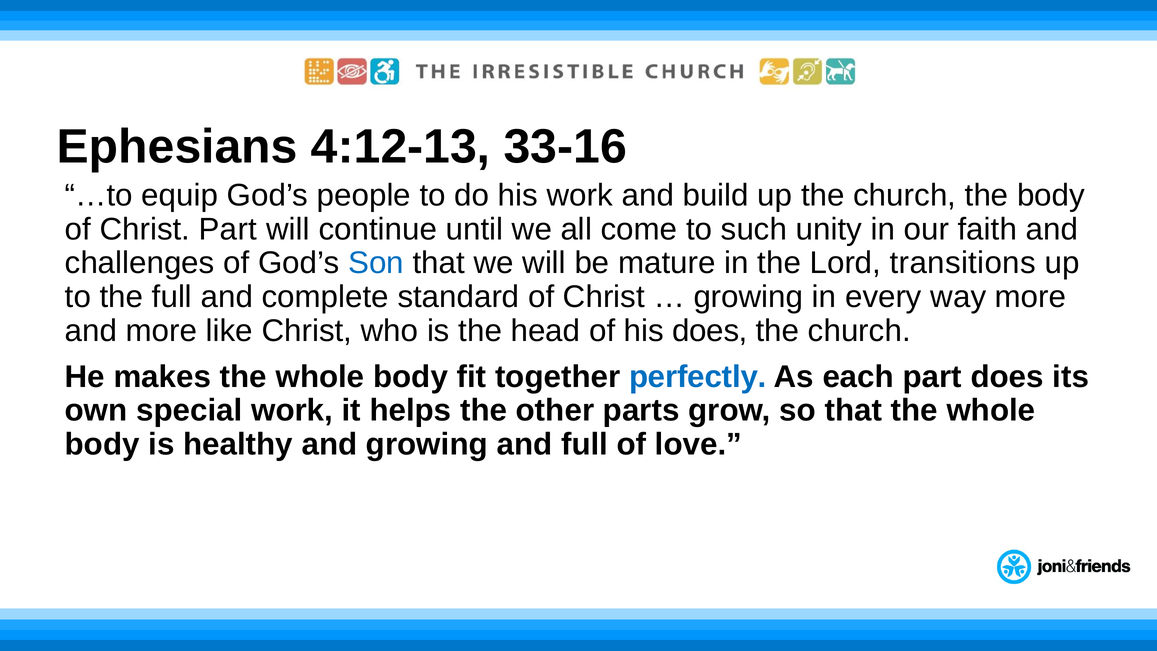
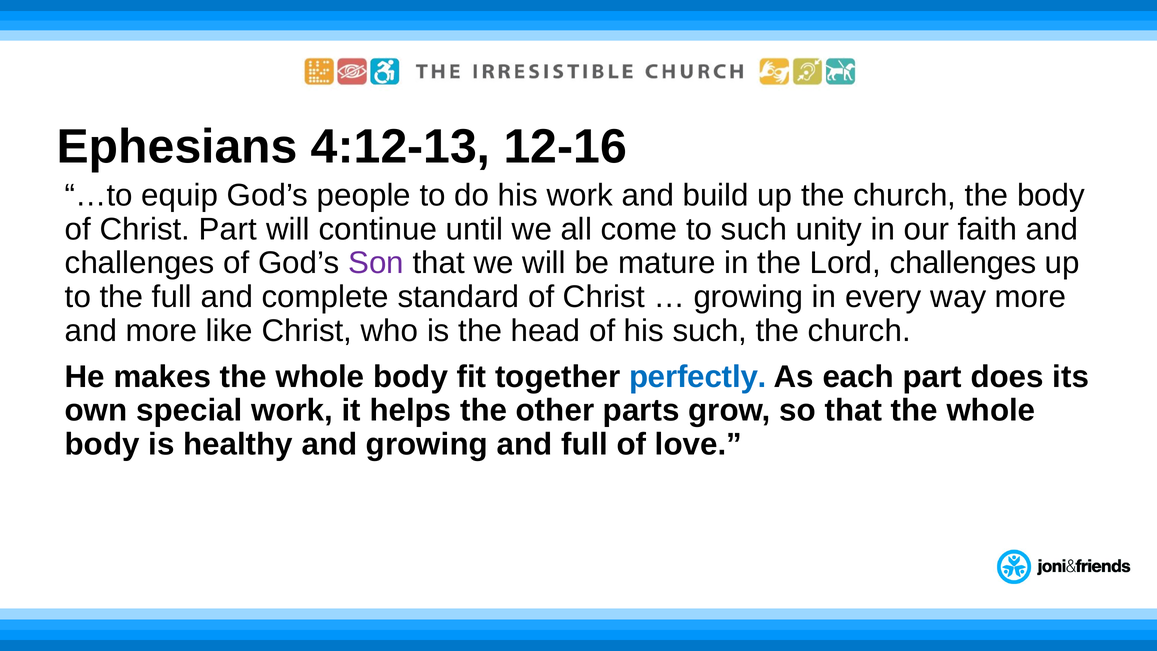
33-16: 33-16 -> 12-16 (565, 147)
Son colour: blue -> purple (376, 263)
Lord transitions: transitions -> challenges (963, 263)
his does: does -> such (710, 331)
